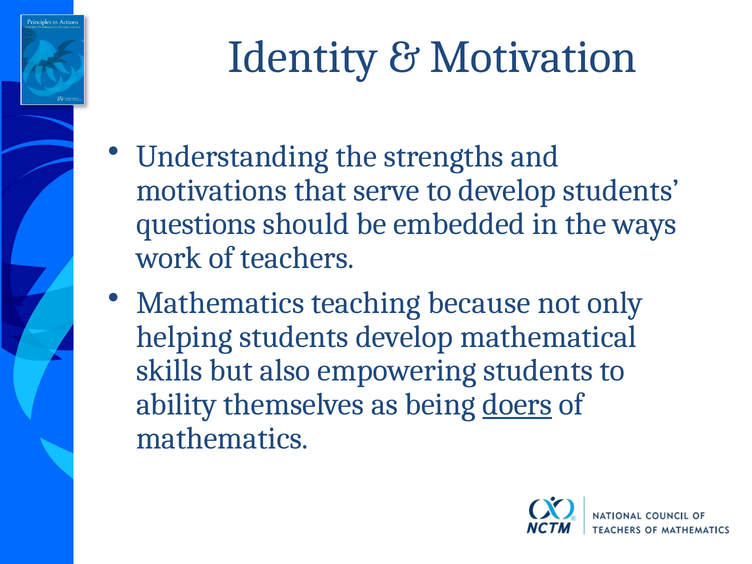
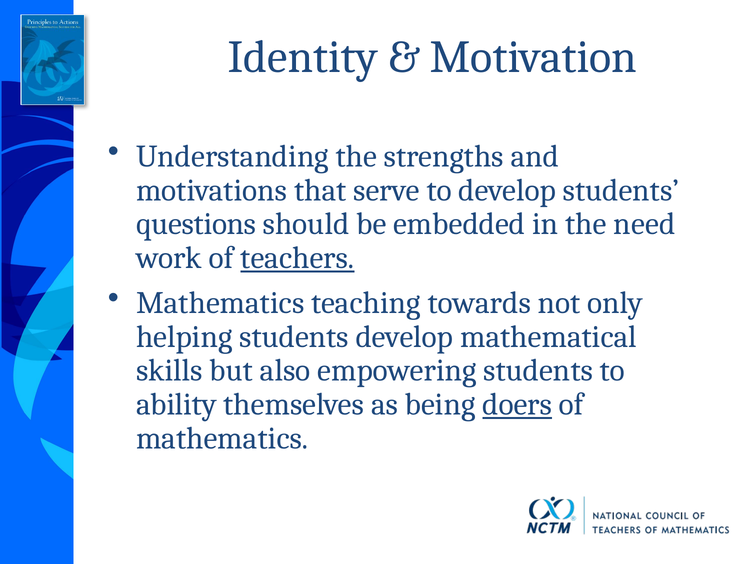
ways: ways -> need (644, 224)
teachers underline: none -> present (297, 258)
because: because -> towards (479, 303)
